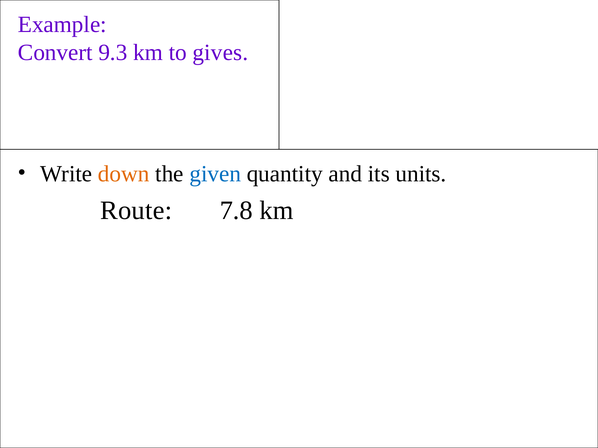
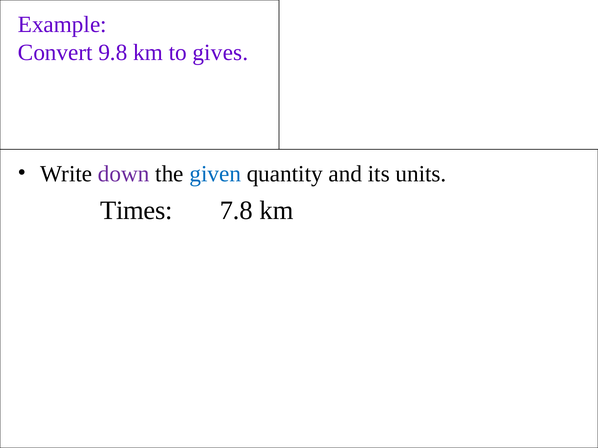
9.3: 9.3 -> 9.8 (113, 52)
down colour: orange -> purple (124, 174)
Route: Route -> Times (136, 211)
